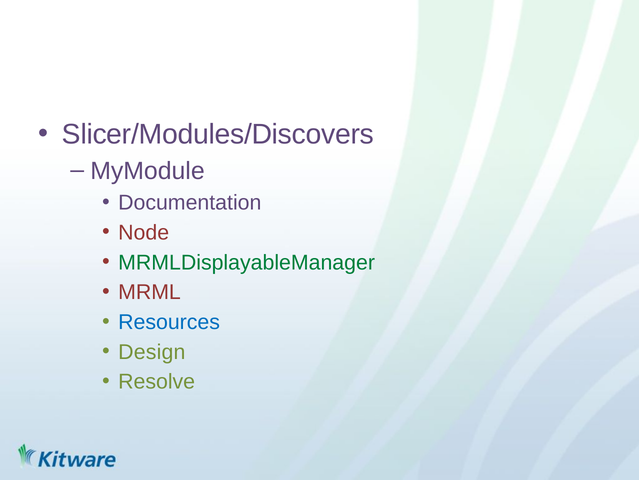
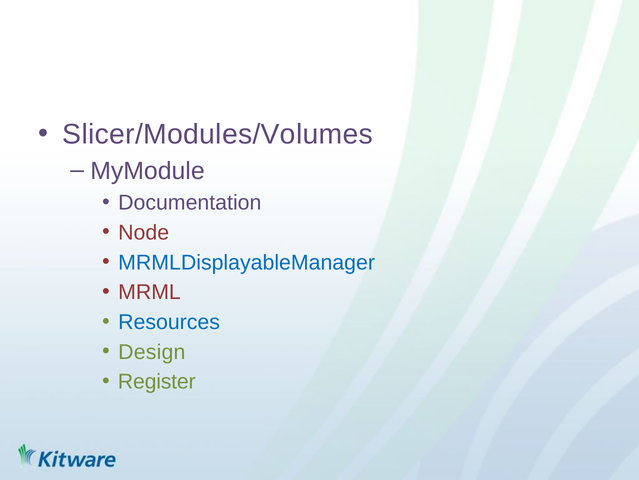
Slicer/Modules/Discovers: Slicer/Modules/Discovers -> Slicer/Modules/Volumes (218, 134)
MRMLDisplayableManager colour: green -> blue (247, 262)
Resolve: Resolve -> Register (157, 381)
